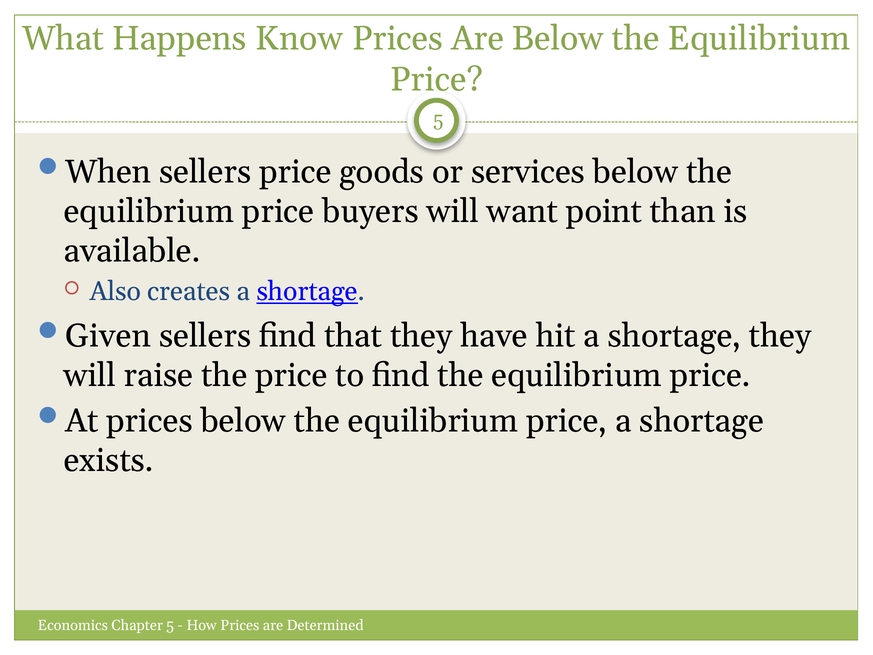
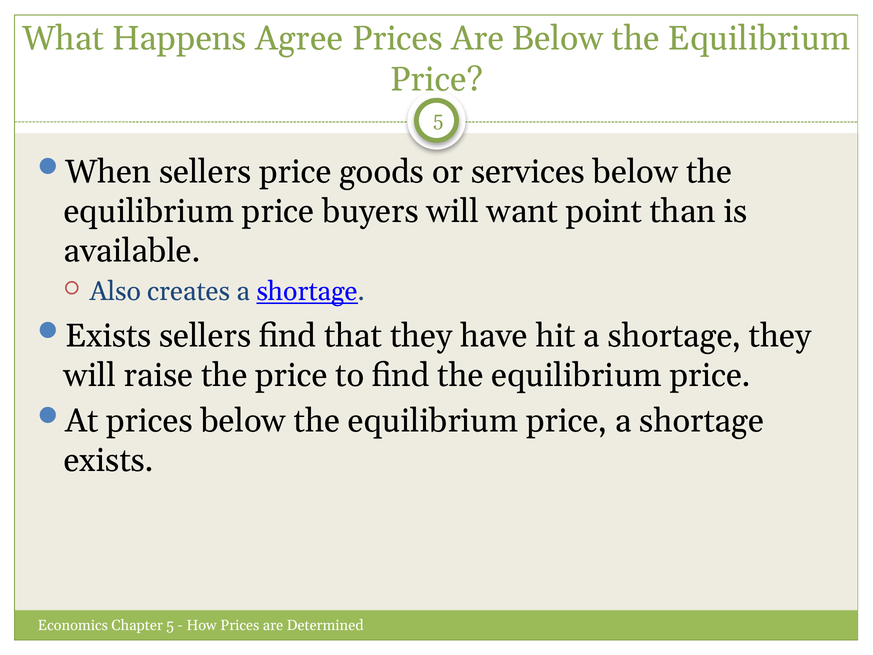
Know: Know -> Agree (299, 39)
Given: Given -> Exists (108, 336)
